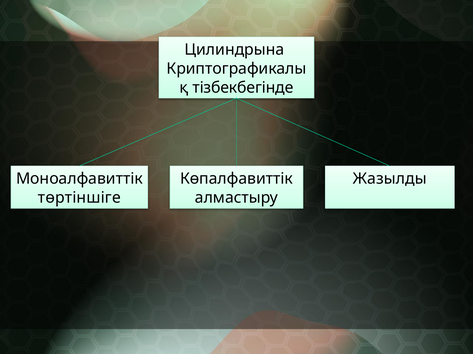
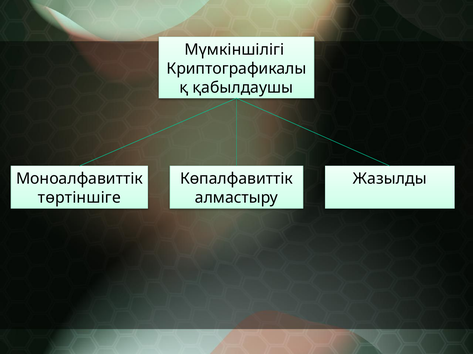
Цилиндрына: Цилиндрына -> Мүмкiншiлiгi (234, 50)
тiзбекбегінде: тiзбекбегінде -> қабылдаушы (243, 88)
